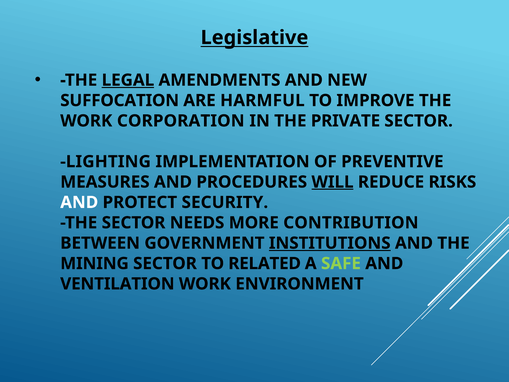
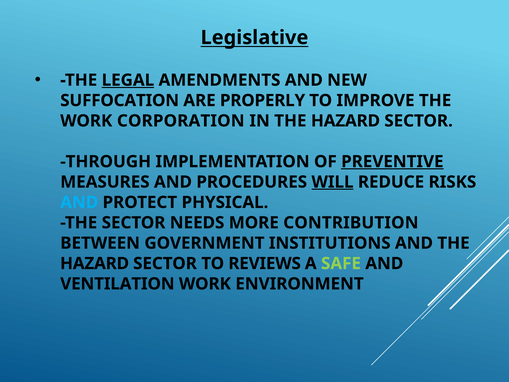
HARMFUL: HARMFUL -> PROPERLY (263, 100)
IN THE PRIVATE: PRIVATE -> HAZARD (345, 121)
LIGHTING: LIGHTING -> THROUGH (106, 162)
PREVENTIVE underline: none -> present (392, 162)
AND colour: white -> light blue (79, 202)
SECURITY: SECURITY -> PHYSICAL (225, 202)
INSTITUTIONS underline: present -> none (330, 243)
MINING: MINING -> HAZARD (95, 263)
RELATED: RELATED -> REVIEWS (265, 263)
